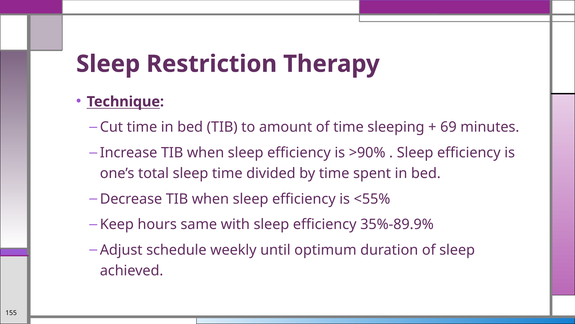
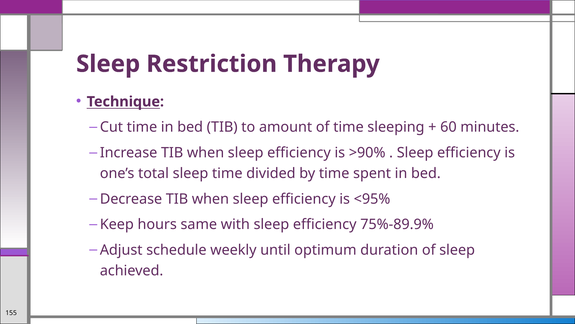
69: 69 -> 60 (448, 127)
<55%: <55% -> <95% (372, 199)
35%-89.9%: 35%-89.9% -> 75%-89.9% (397, 224)
